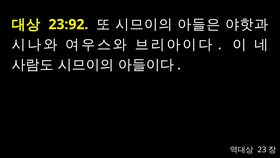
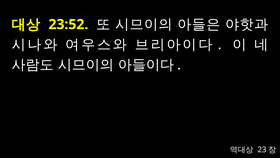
23:92: 23:92 -> 23:52 (68, 24)
